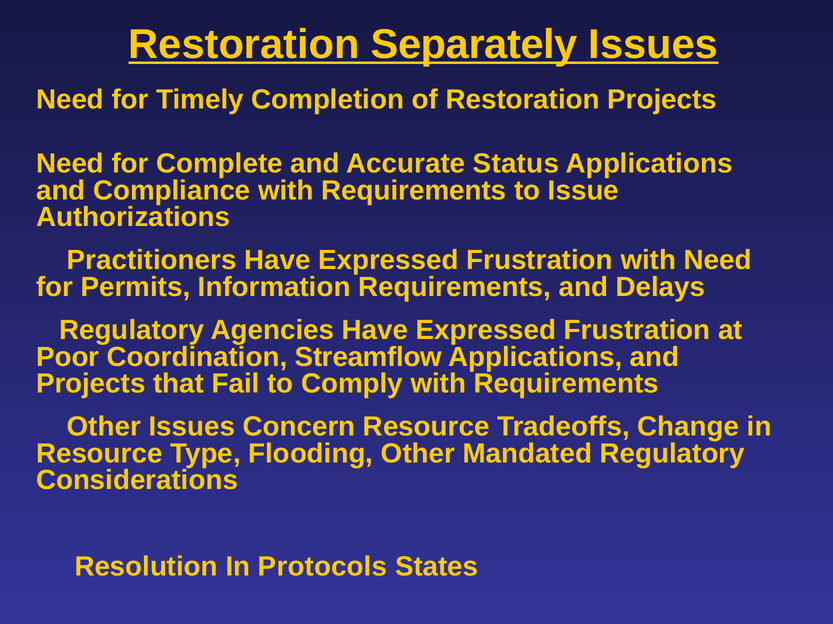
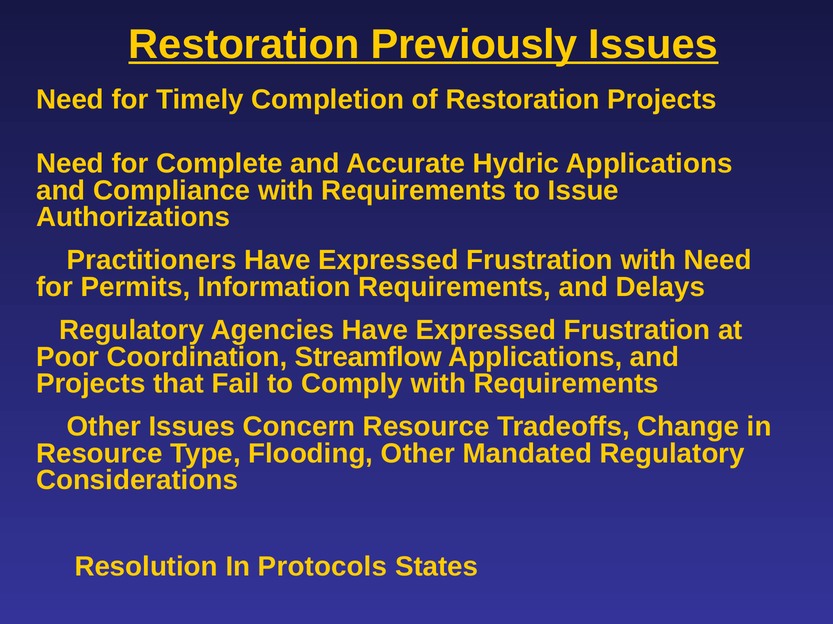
Separately: Separately -> Previously (474, 45)
Status: Status -> Hydric (516, 164)
